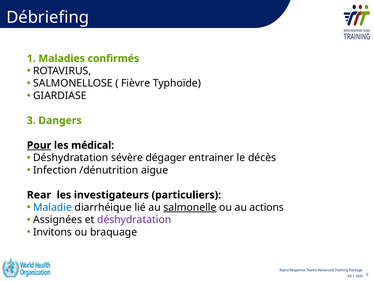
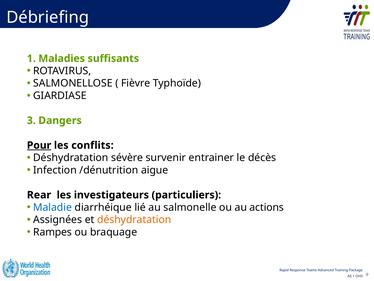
confirmés: confirmés -> suffisants (113, 58)
médical: médical -> conflits (92, 145)
dégager: dégager -> survenir (166, 157)
salmonelle underline: present -> none (190, 207)
déshydratation colour: purple -> orange (134, 219)
Invitons: Invitons -> Rampes (53, 232)
